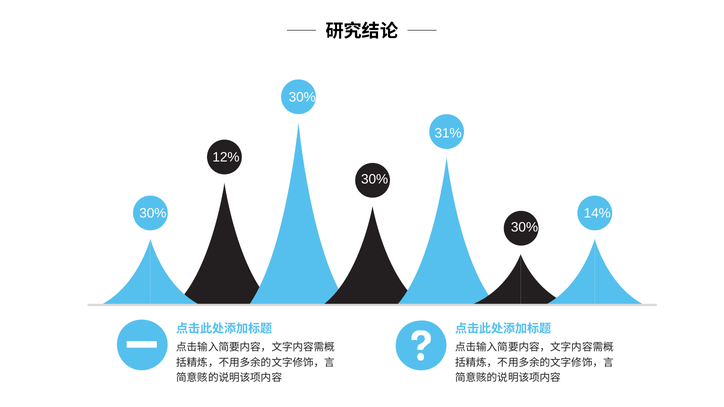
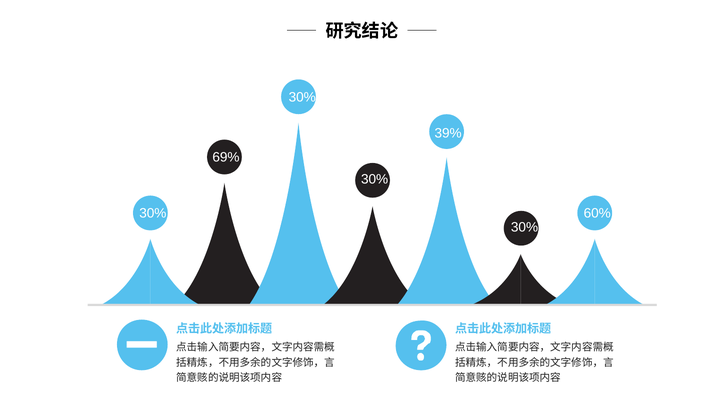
31%: 31% -> 39% (448, 133)
12%: 12% -> 69% (226, 158)
14%: 14% -> 60% (597, 214)
